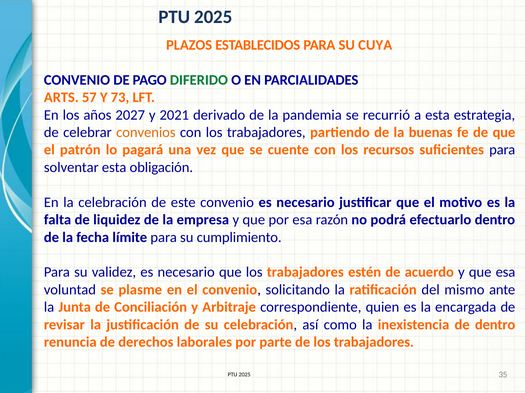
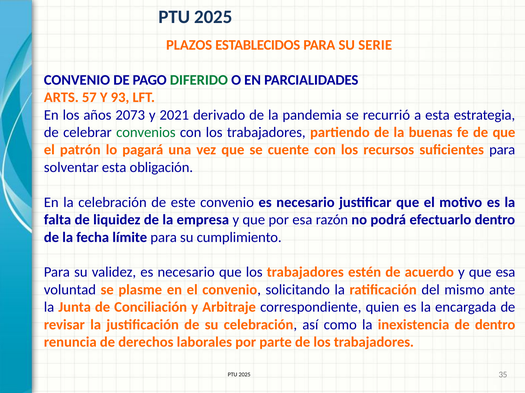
CUYA: CUYA -> SERIE (375, 45)
73: 73 -> 93 (120, 98)
2027: 2027 -> 2073 (130, 115)
convenios colour: orange -> green (146, 133)
